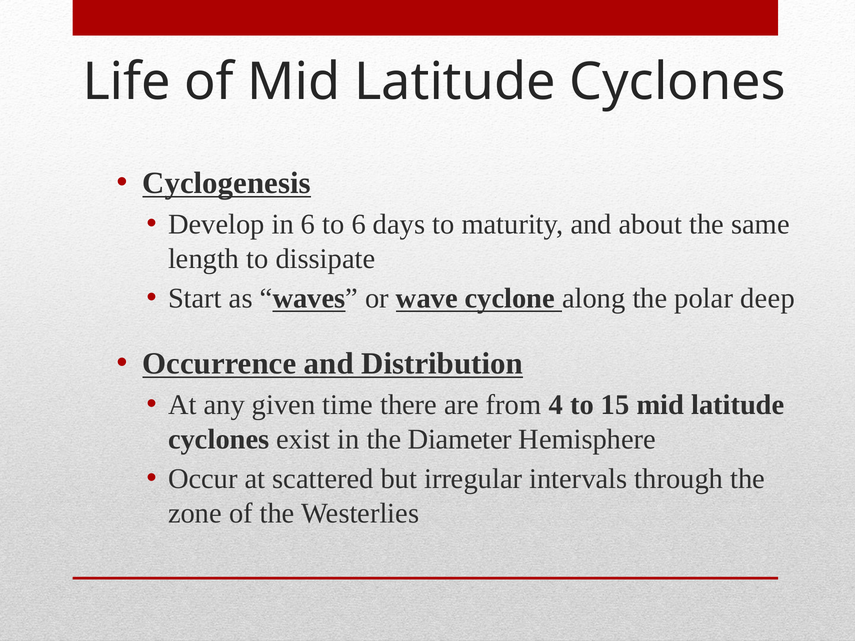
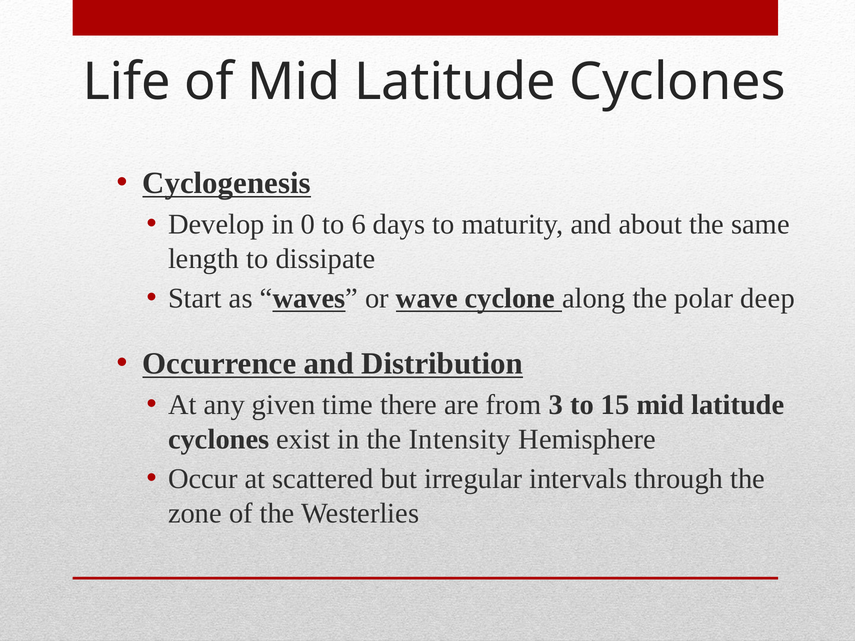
in 6: 6 -> 0 (308, 225)
4: 4 -> 3 (556, 405)
Diameter: Diameter -> Intensity (460, 439)
